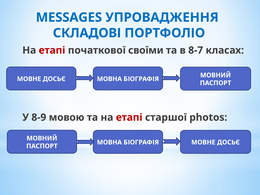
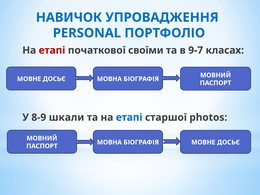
MESSAGES: MESSAGES -> НАВИЧОК (69, 17)
СКЛАДОВІ: СКЛАДОВІ -> PERSONAL (87, 33)
8-7: 8-7 -> 9-7 (196, 50)
мовою: мовою -> шкали (67, 117)
етапі colour: red -> blue (129, 117)
